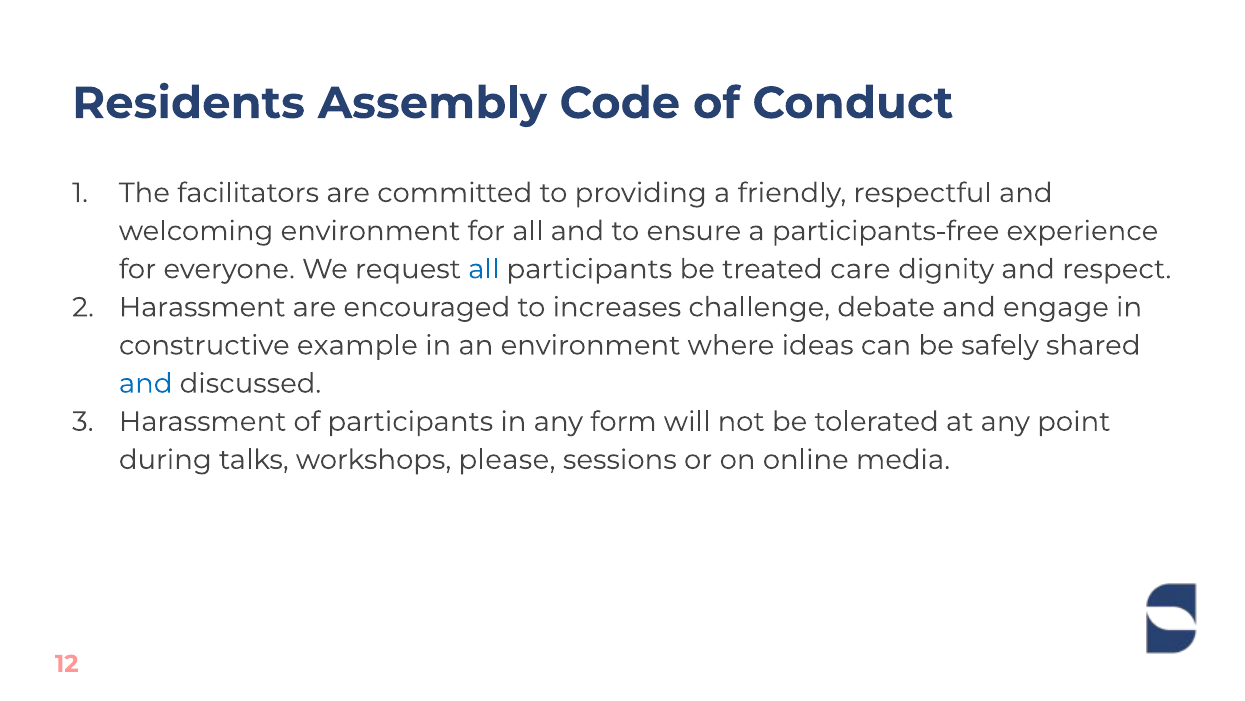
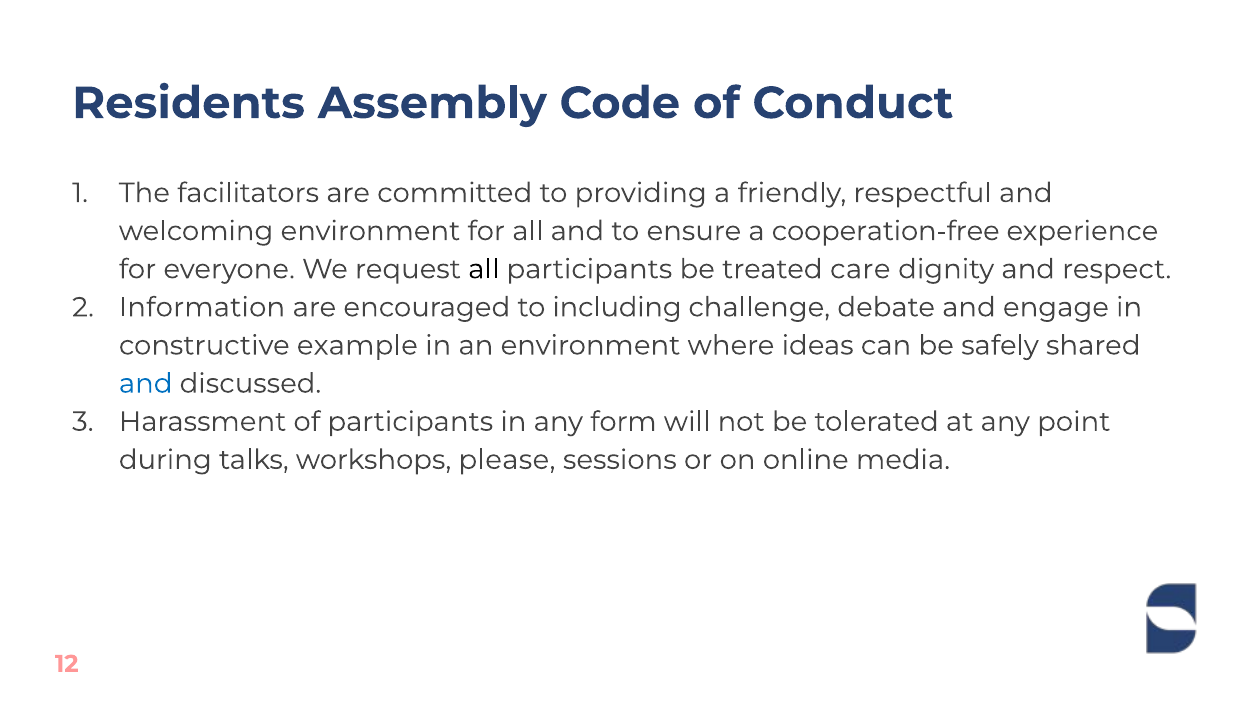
participants-free: participants-free -> cooperation-free (886, 231)
all colour: blue -> black (484, 269)
Harassment: Harassment -> Information (202, 307)
increases: increases -> including (617, 307)
